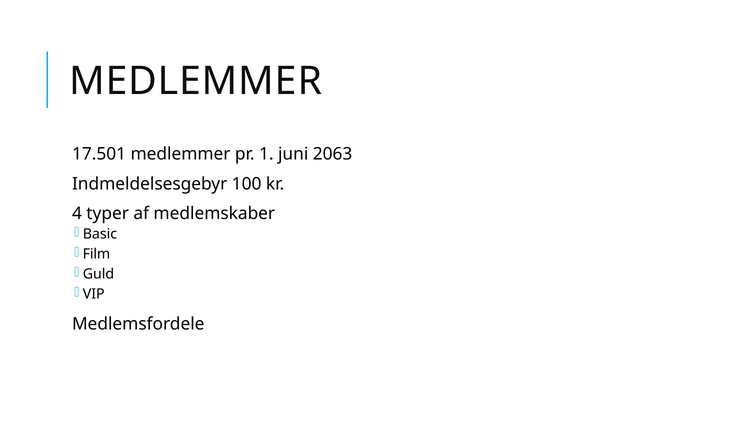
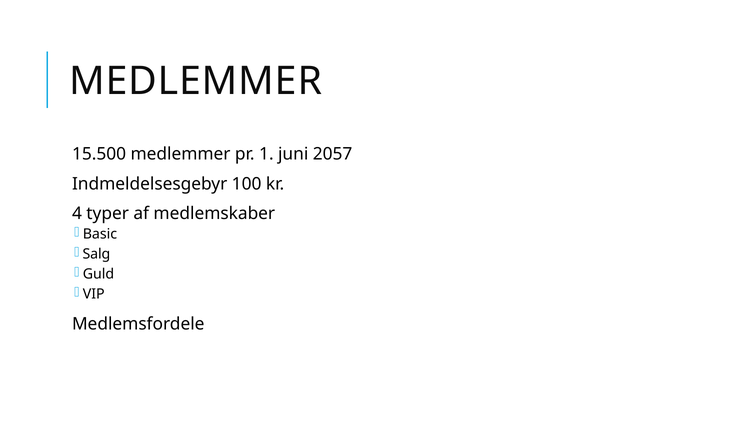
17.501: 17.501 -> 15.500 (99, 154)
2063: 2063 -> 2057 (333, 154)
Film: Film -> Salg (96, 254)
